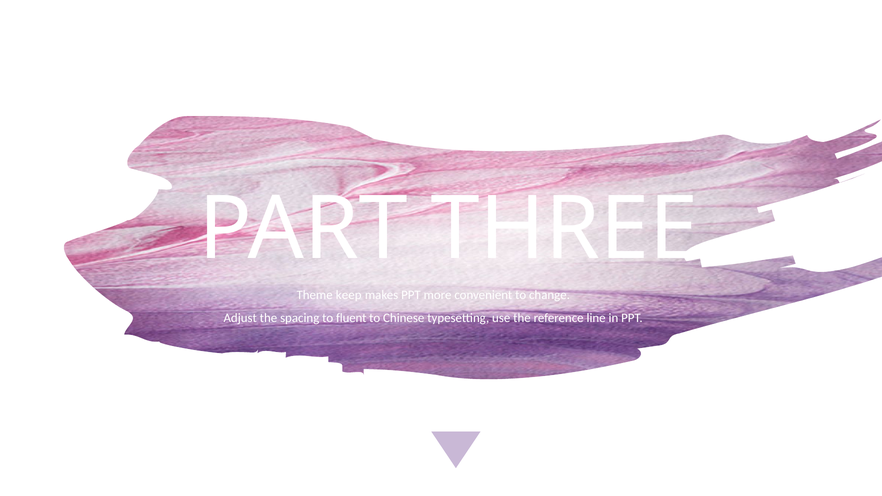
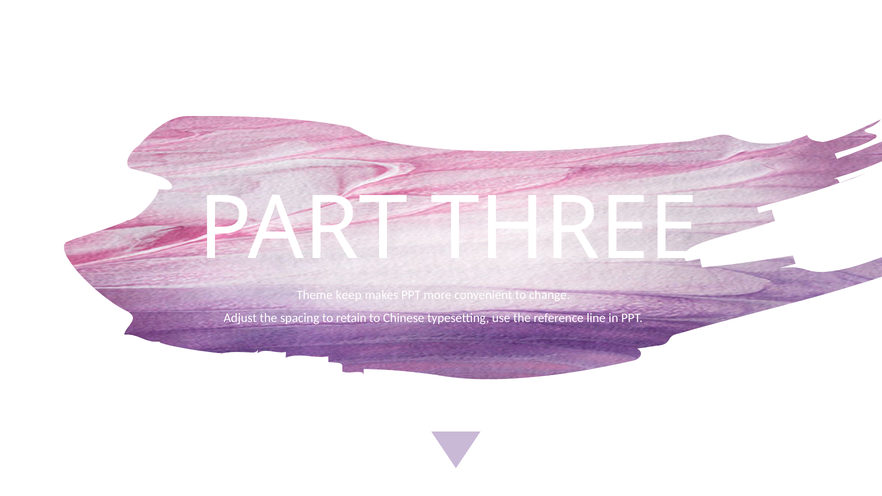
fluent: fluent -> retain (351, 318)
